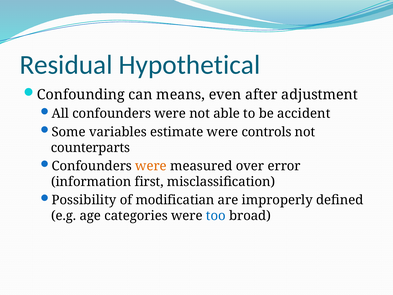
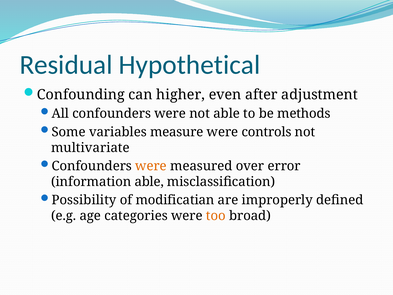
means: means -> higher (181, 95)
accident: accident -> methods (304, 114)
estimate: estimate -> measure (177, 132)
counterparts: counterparts -> multivariate (90, 148)
information first: first -> able (149, 182)
too colour: blue -> orange (216, 216)
